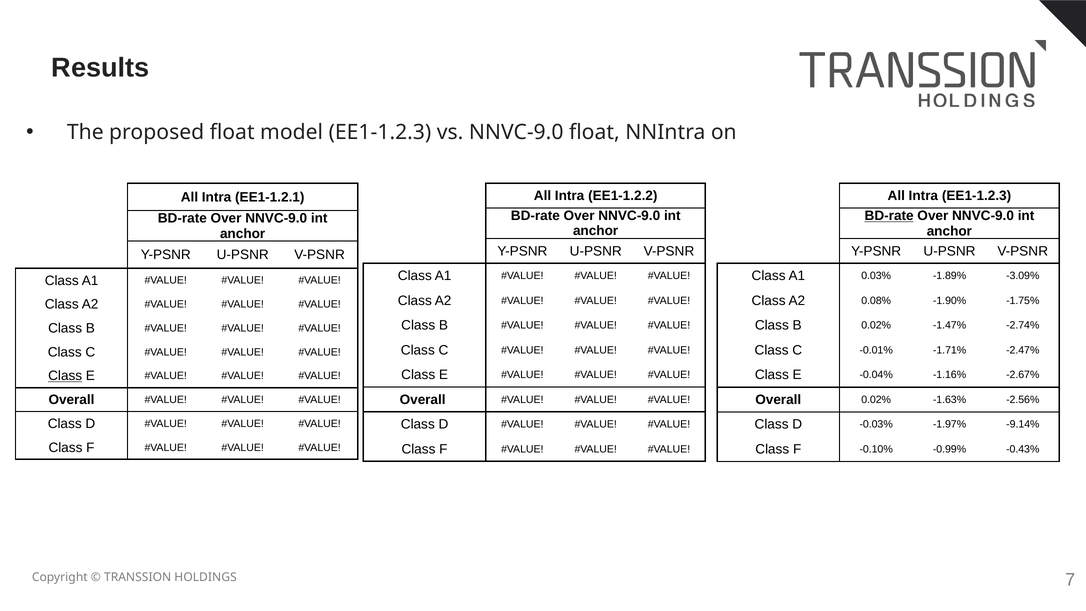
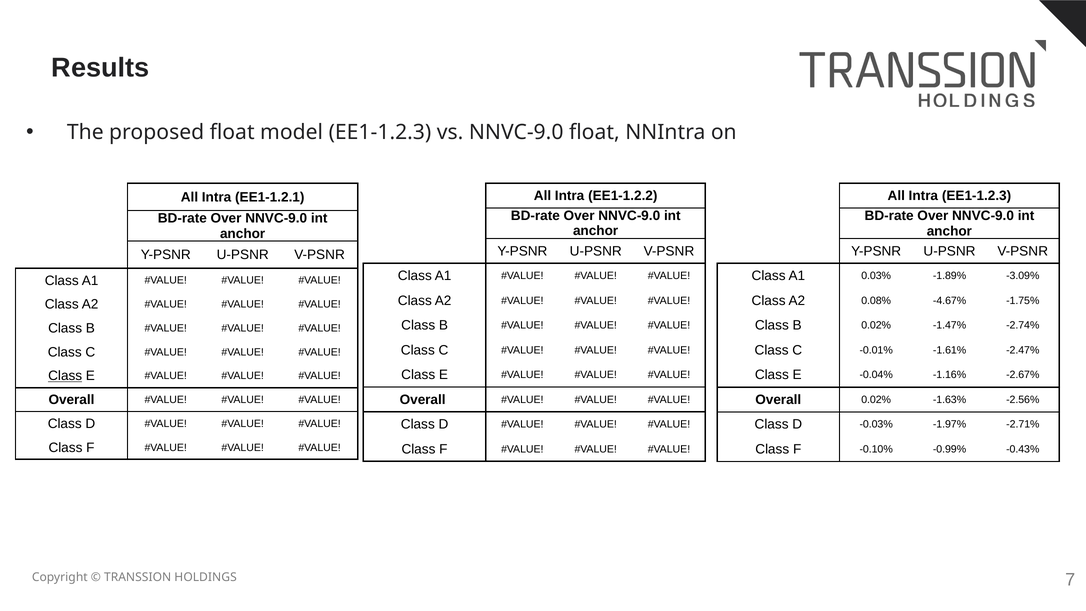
BD-rate underline: present -> none (889, 216)
-1.90%: -1.90% -> -4.67% (950, 301)
-1.71%: -1.71% -> -1.61% (950, 350)
-9.14%: -9.14% -> -2.71% (1023, 424)
